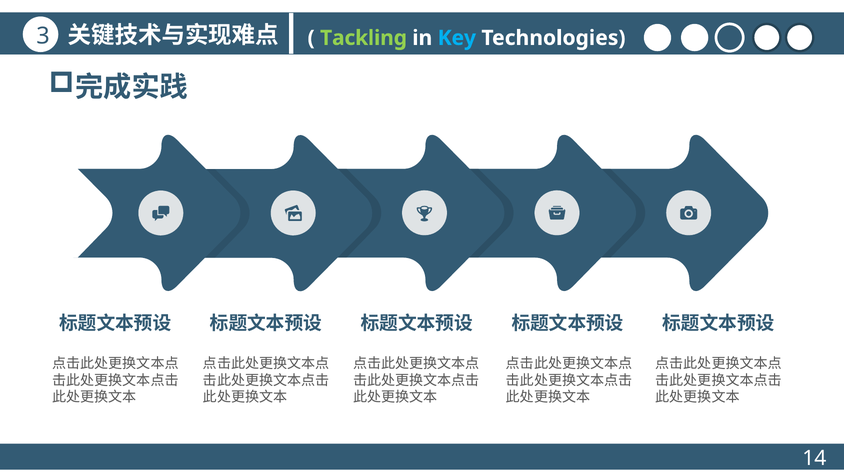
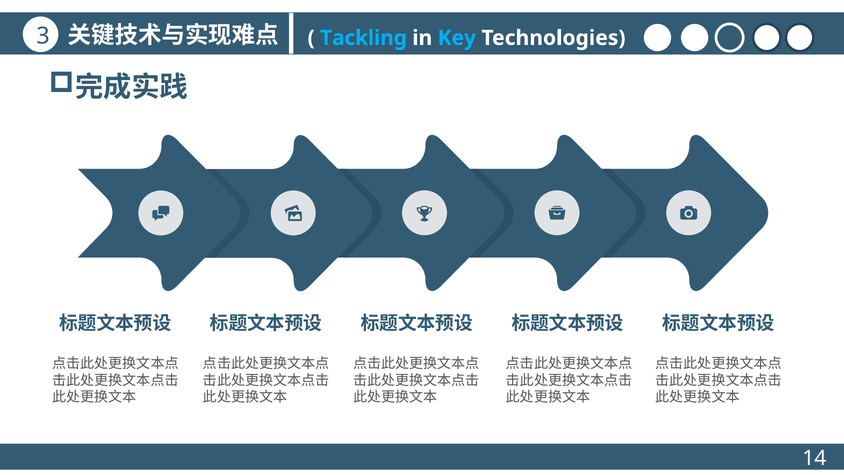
Tackling colour: light green -> light blue (364, 38)
